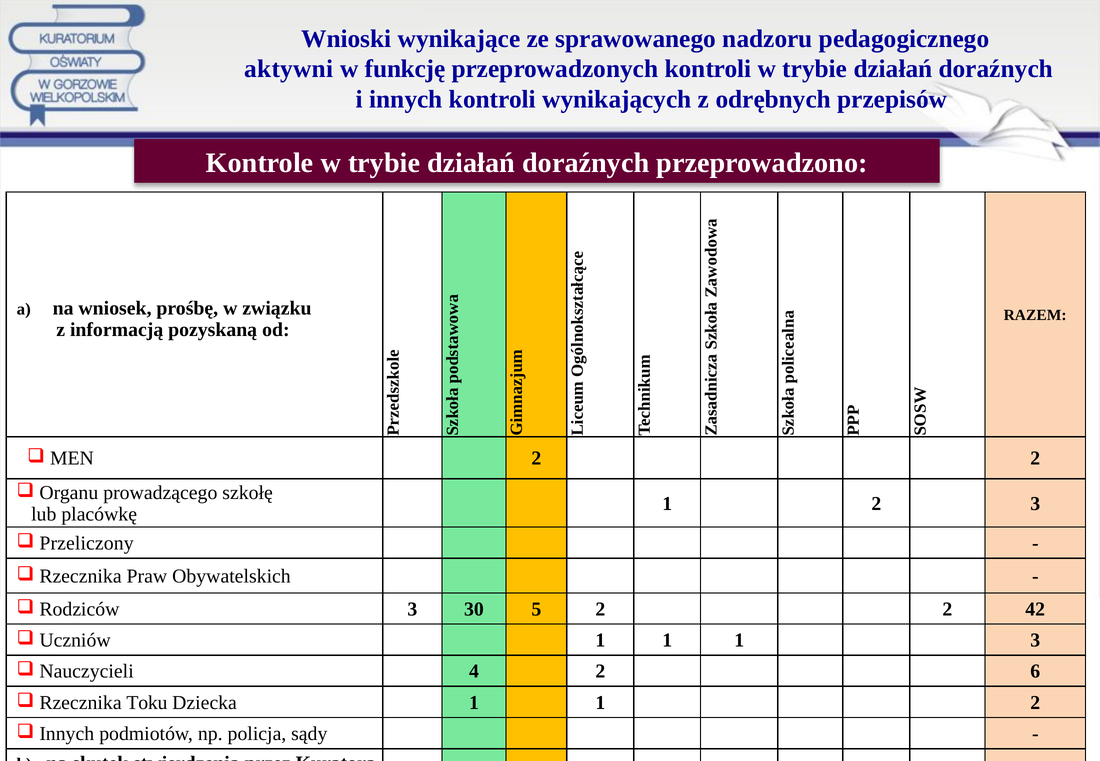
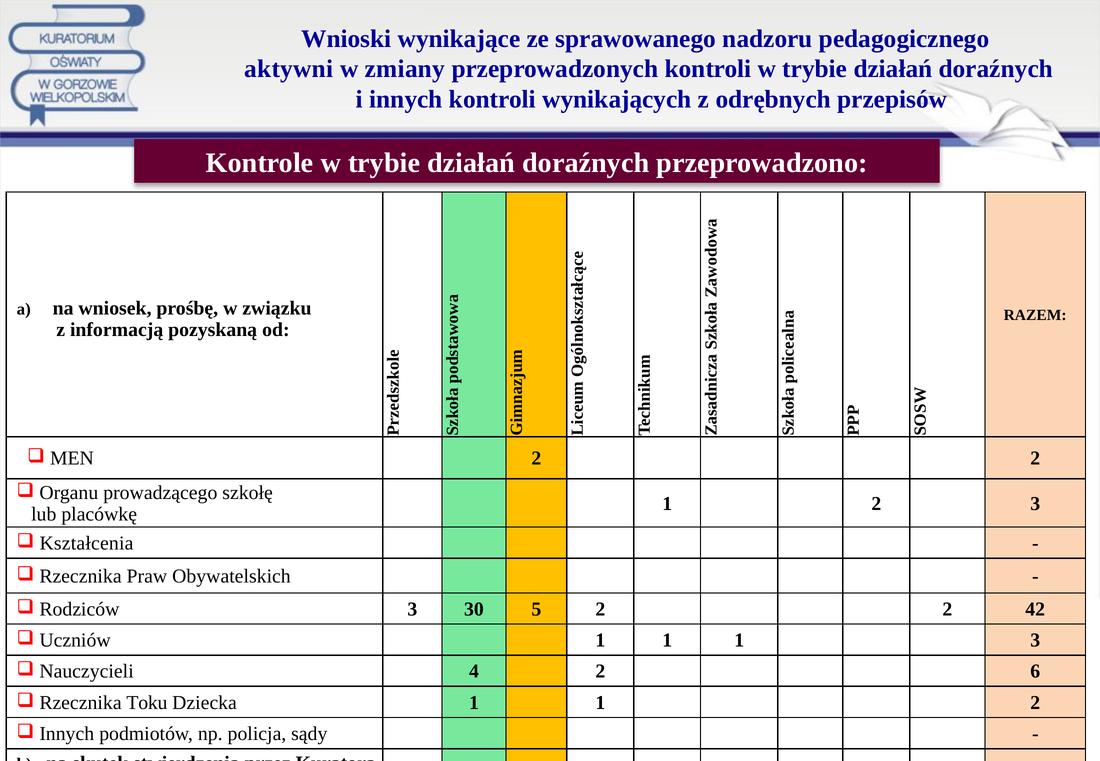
funkcję: funkcję -> zmiany (405, 69)
Przeliczony: Przeliczony -> Kształcenia (86, 544)
